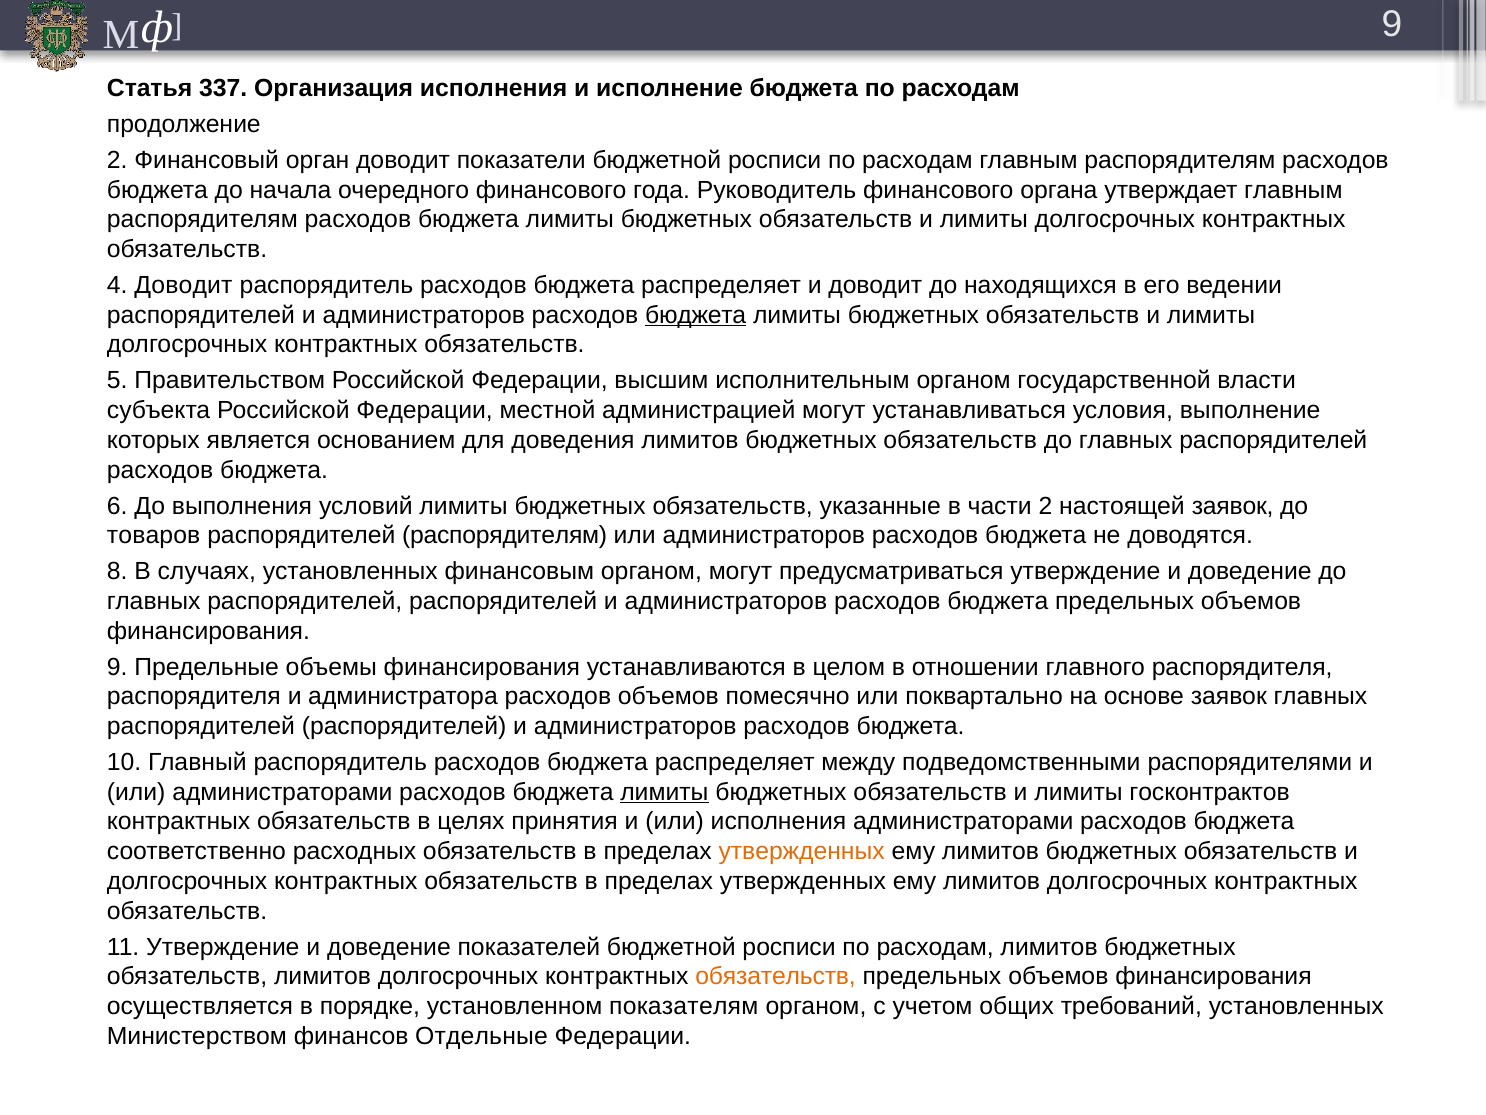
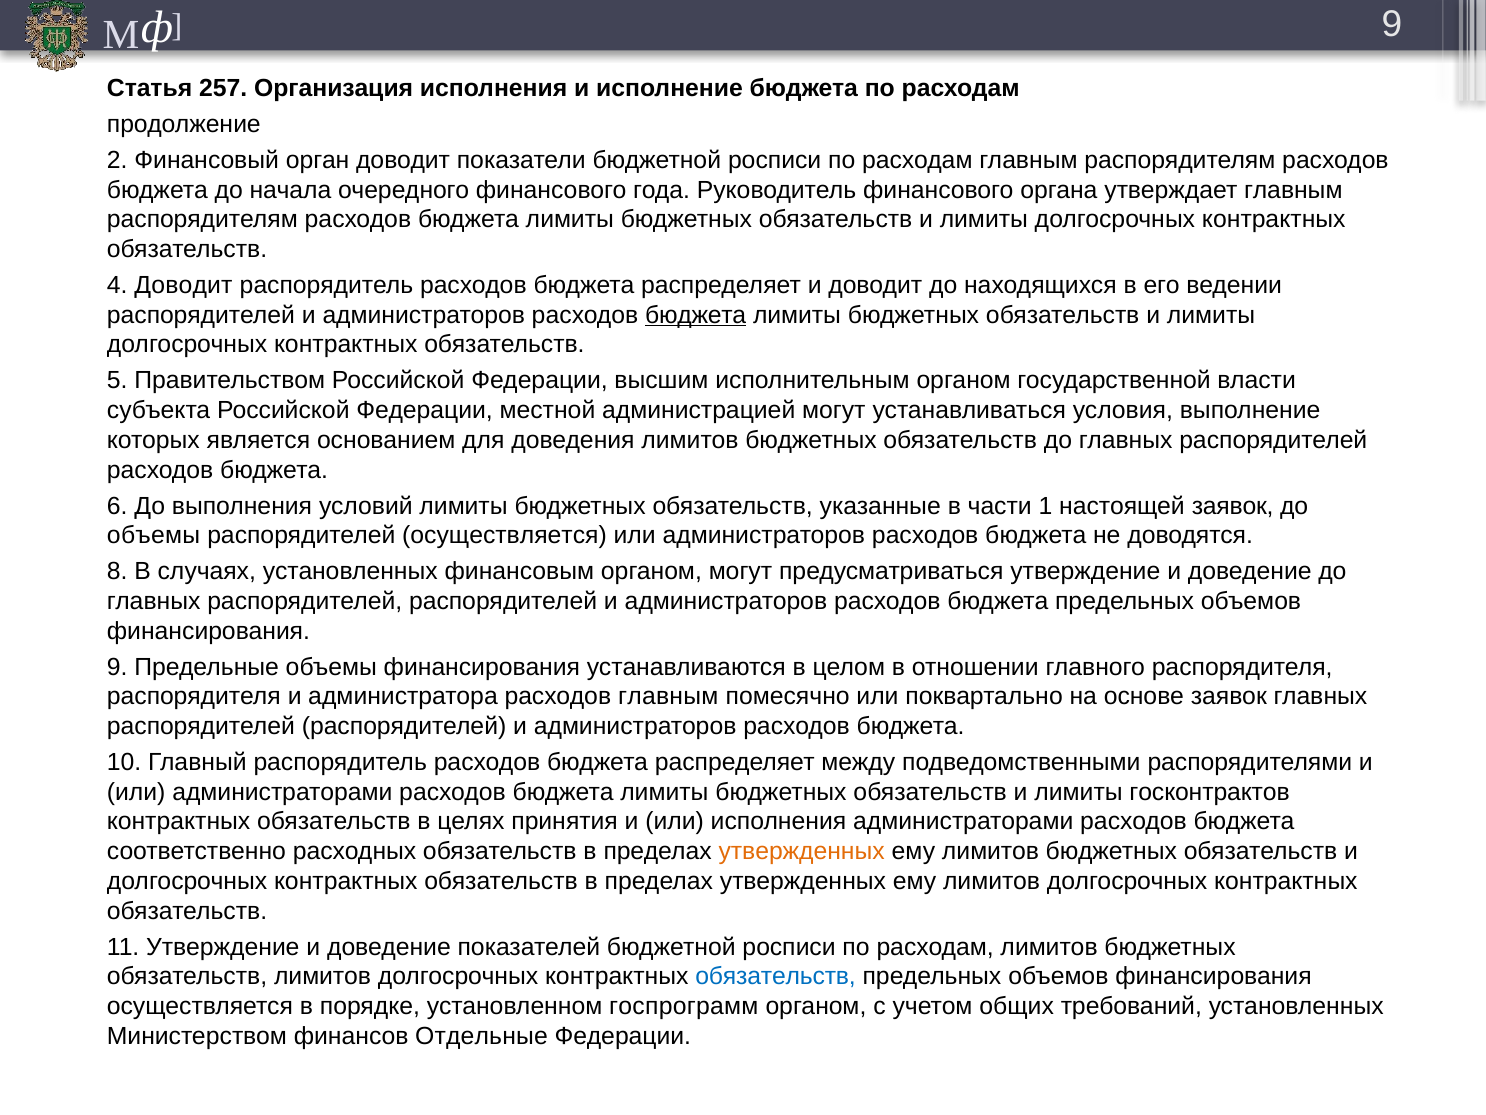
337: 337 -> 257 (223, 88)
части 2: 2 -> 1 (1046, 506)
товаров: товаров -> объемы (154, 535)
распорядителей распорядителям: распорядителям -> осуществляется (504, 535)
расходов объемов: объемов -> главным (668, 696)
лимиты underline: present -> none (664, 792)
обязательств colour: orange -> blue (776, 976)
показателям: показателям -> госпрограмм (684, 1006)
